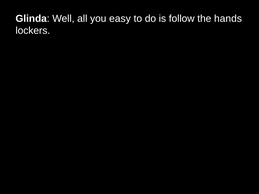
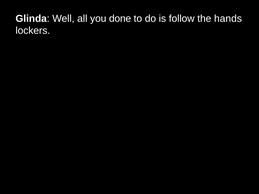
easy: easy -> done (120, 19)
